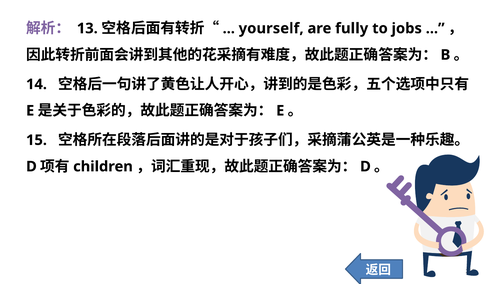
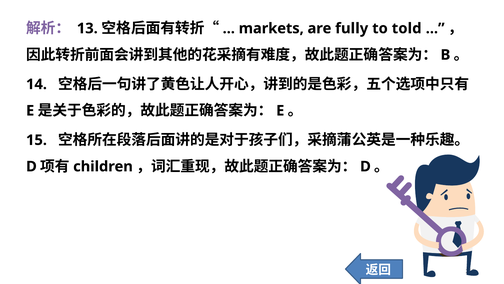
yourself: yourself -> markets (271, 28)
jobs: jobs -> told (407, 28)
